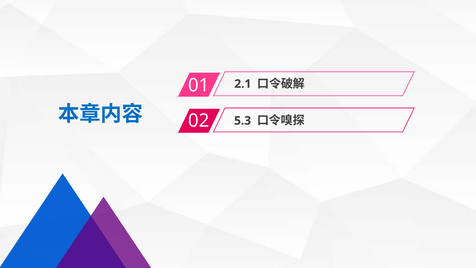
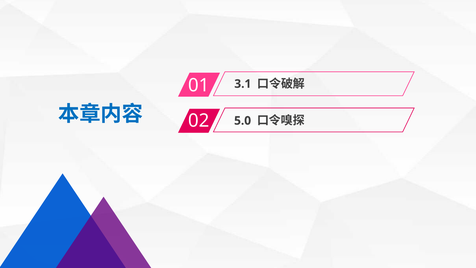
2.1: 2.1 -> 3.1 (243, 84)
5.3: 5.3 -> 5.0 (243, 121)
